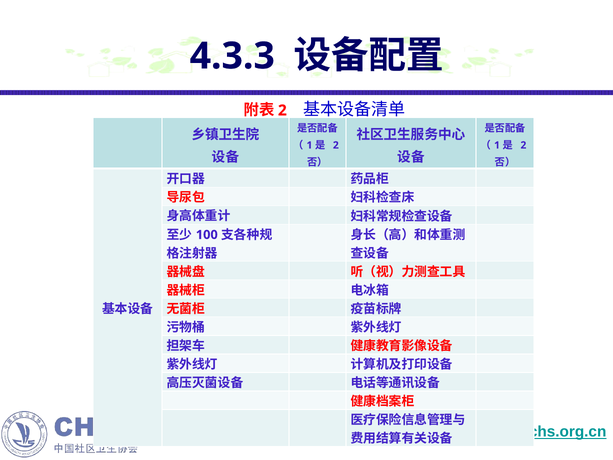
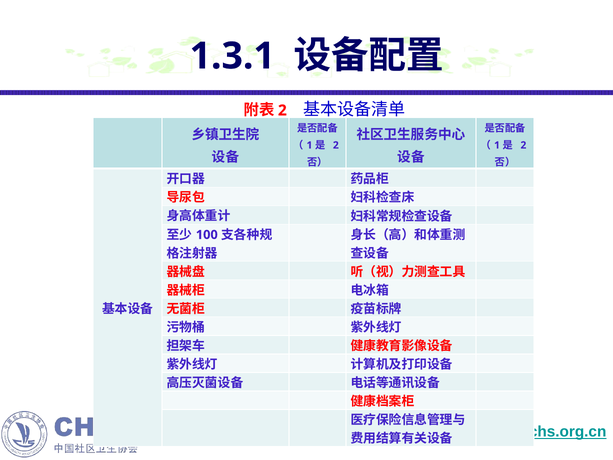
4.3.3: 4.3.3 -> 1.3.1 (232, 56)
